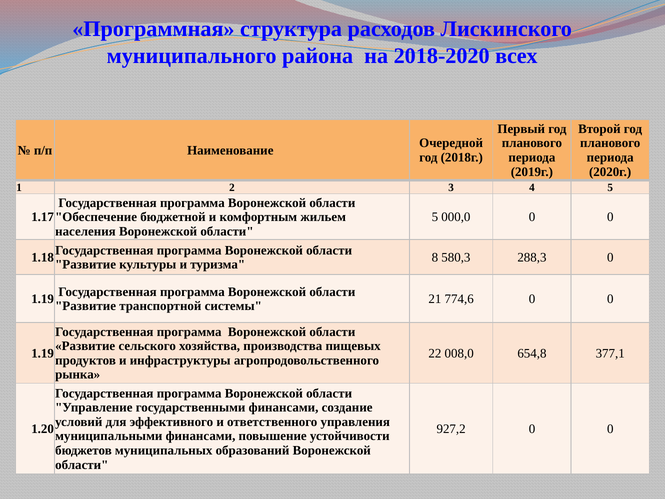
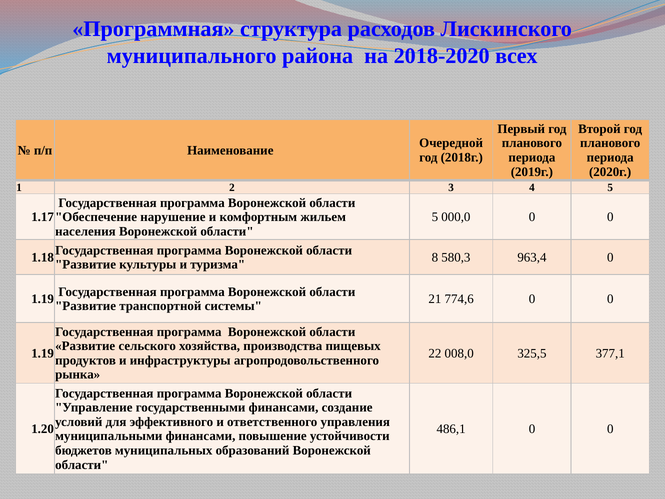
бюджетной: бюджетной -> нарушение (173, 217)
288,3: 288,3 -> 963,4 (532, 257)
654,8: 654,8 -> 325,5 (532, 353)
927,2: 927,2 -> 486,1 (451, 429)
